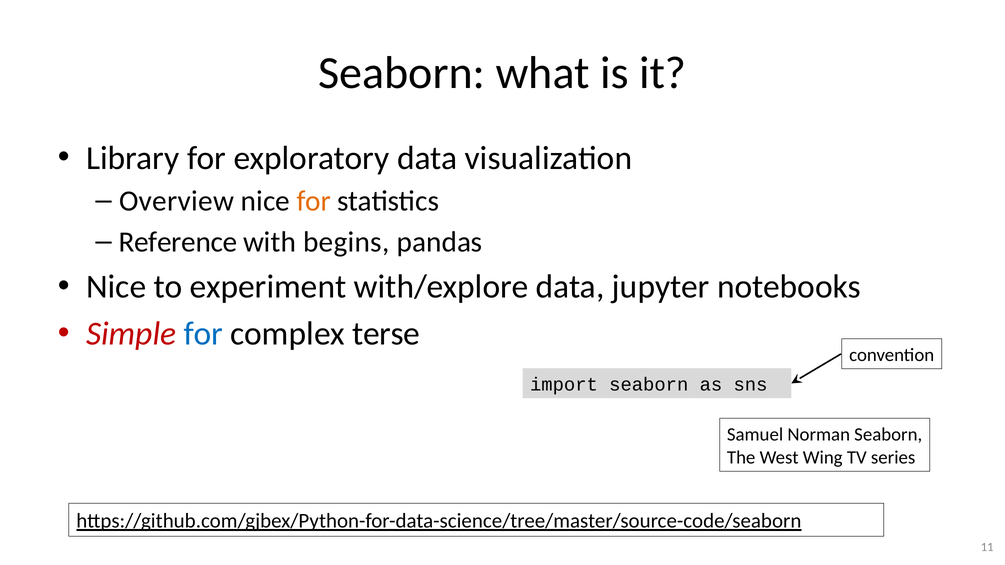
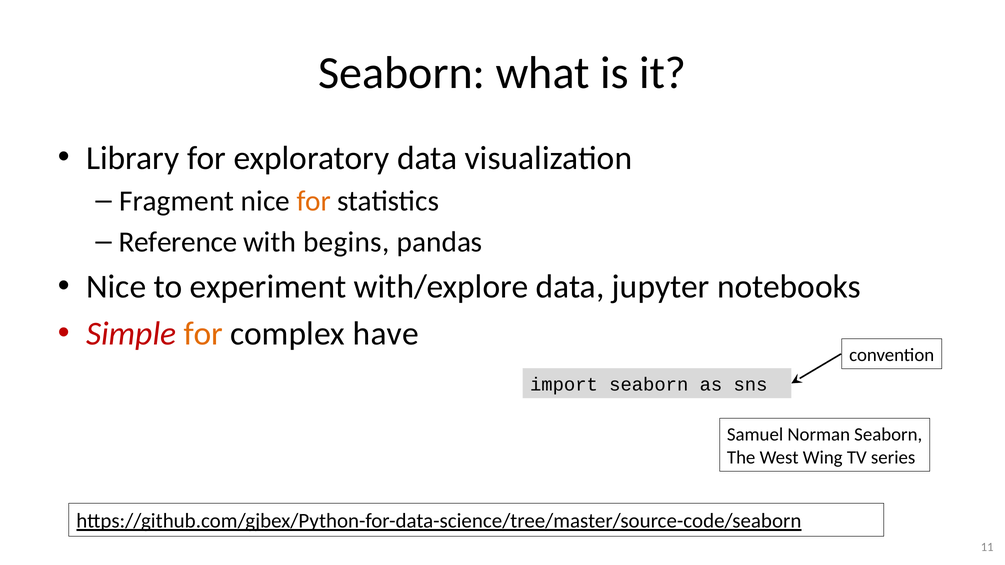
Overview: Overview -> Fragment (177, 201)
for colour: blue -> orange (203, 334)
terse: terse -> have (386, 334)
